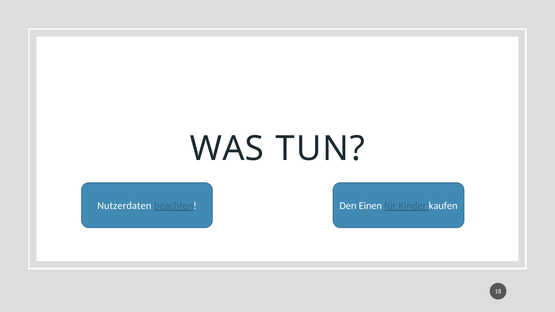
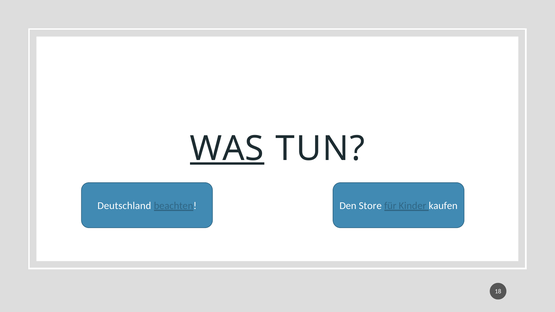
WAS underline: none -> present (227, 149)
Nutzerdaten: Nutzerdaten -> Deutschland (124, 206)
Einen: Einen -> Store (370, 206)
